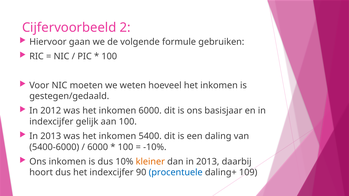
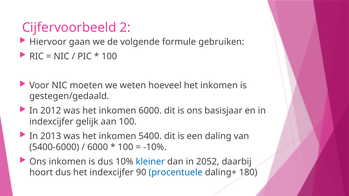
kleiner colour: orange -> blue (150, 162)
dan in 2013: 2013 -> 2052 (208, 162)
109: 109 -> 180 (248, 173)
